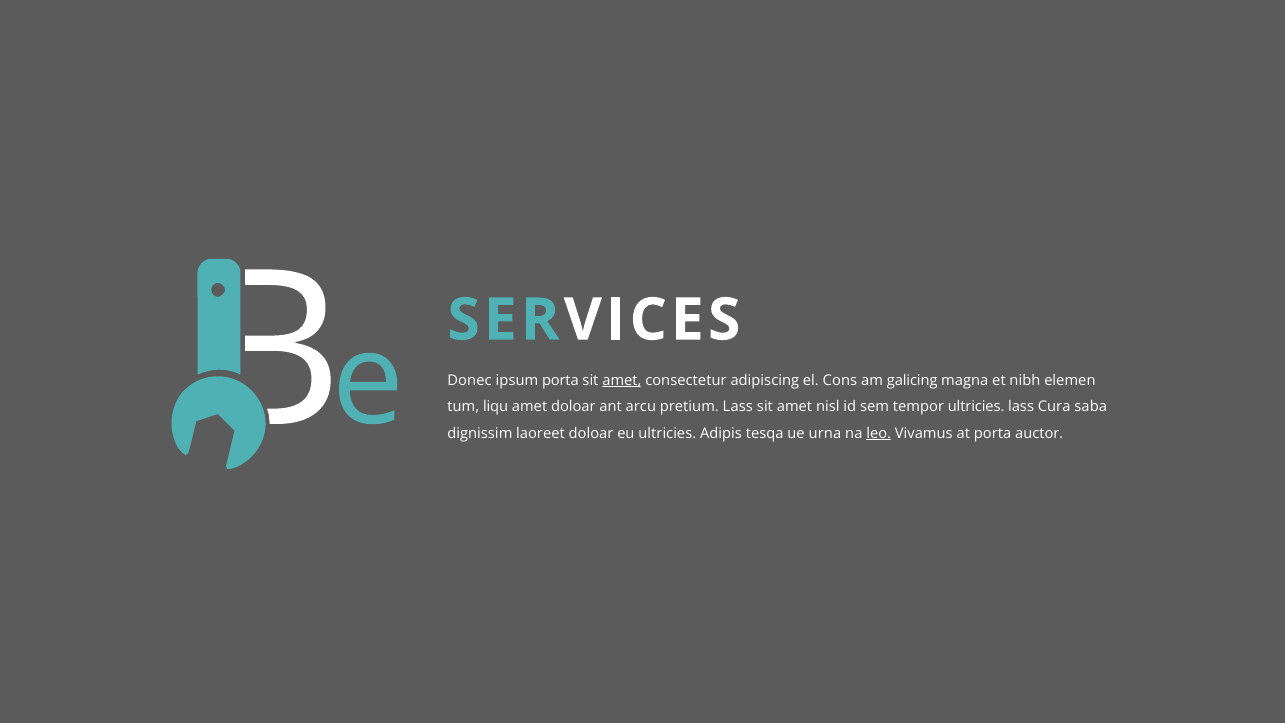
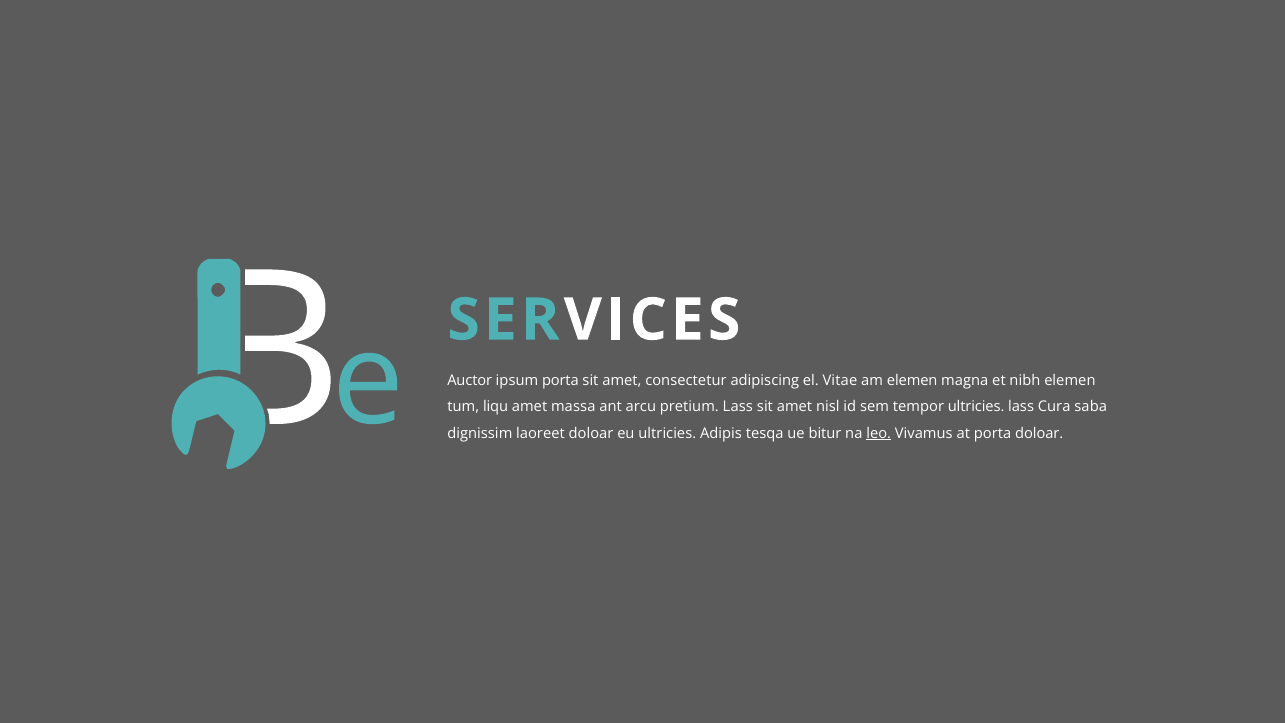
Donec: Donec -> Auctor (470, 380)
amet underline: present -> none (622, 380)
Cons: Cons -> Vitae (840, 380)
am galicing: galicing -> elemen (912, 380)
amet doloar: doloar -> massa (573, 407)
urna: urna -> bitur (825, 433)
porta auctor: auctor -> doloar (1039, 433)
